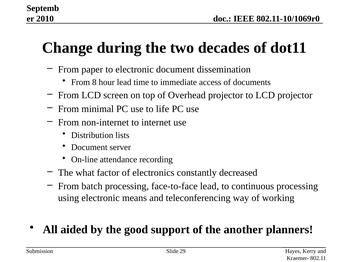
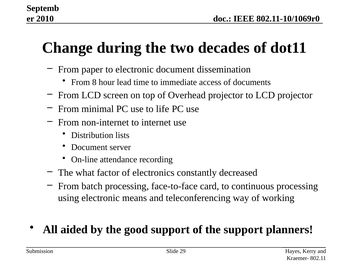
face-to-face lead: lead -> card (210, 186)
the another: another -> support (243, 229)
